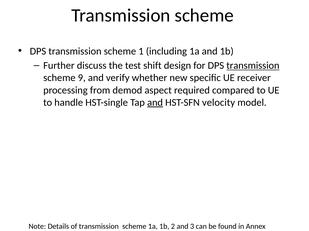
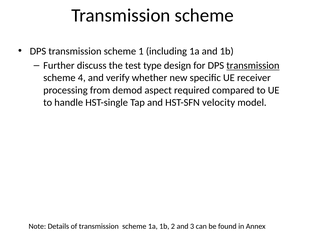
shift: shift -> type (152, 66)
9: 9 -> 4 (82, 78)
and underline: present -> none (155, 103)
